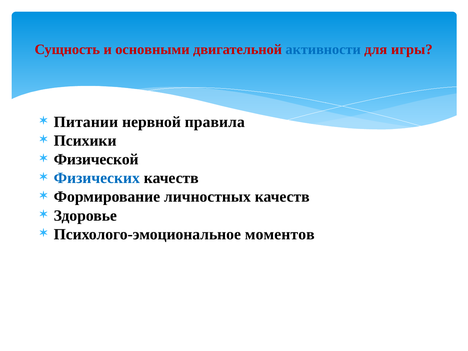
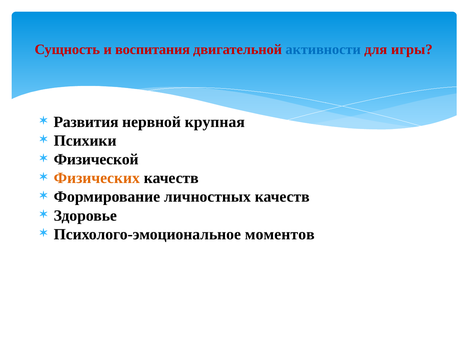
основными: основными -> воспитания (153, 50)
Питании: Питании -> Развития (86, 122)
правила: правила -> крупная (215, 122)
Физических colour: blue -> orange (97, 178)
